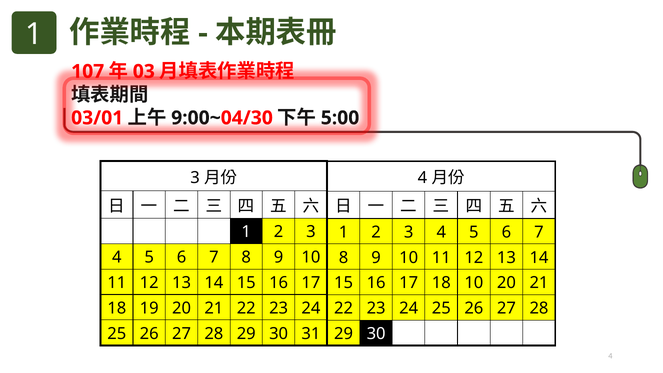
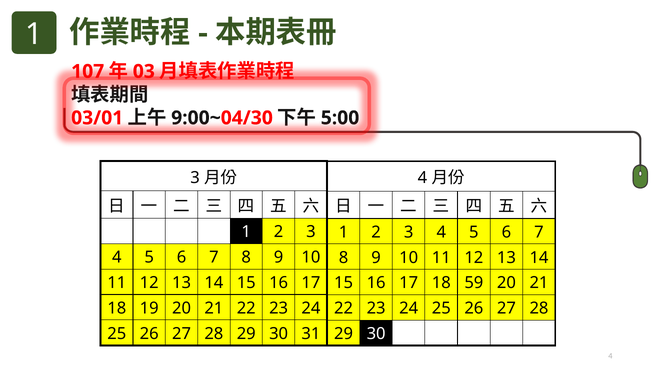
18 10: 10 -> 59 (474, 283)
